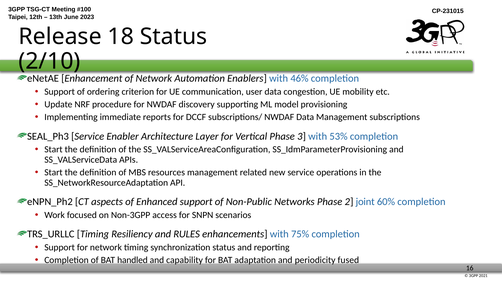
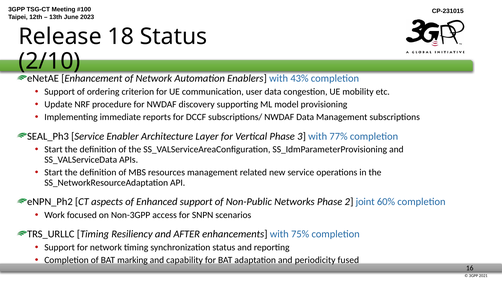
46%: 46% -> 43% (299, 78)
53%: 53% -> 77% (339, 136)
RULES: RULES -> AFTER (187, 234)
handled: handled -> marking (132, 261)
